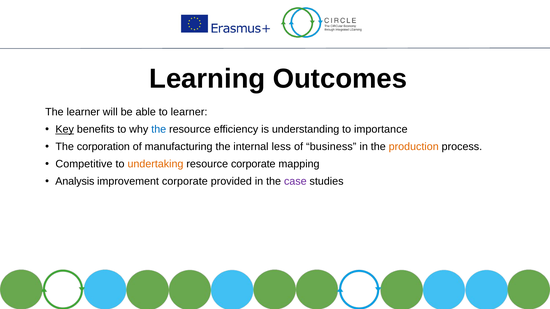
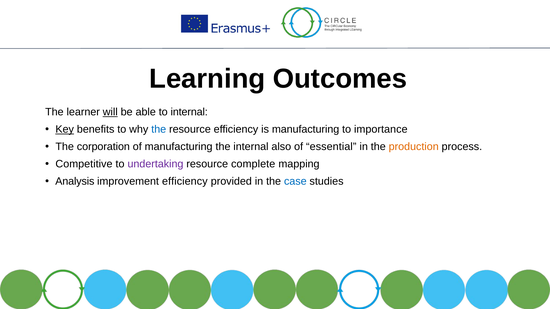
will underline: none -> present (110, 112)
to learner: learner -> internal (189, 112)
is understanding: understanding -> manufacturing (306, 130)
less: less -> also (281, 147)
business: business -> essential (331, 147)
undertaking colour: orange -> purple (155, 164)
resource corporate: corporate -> complete (253, 164)
improvement corporate: corporate -> efficiency (185, 181)
case colour: purple -> blue (295, 181)
